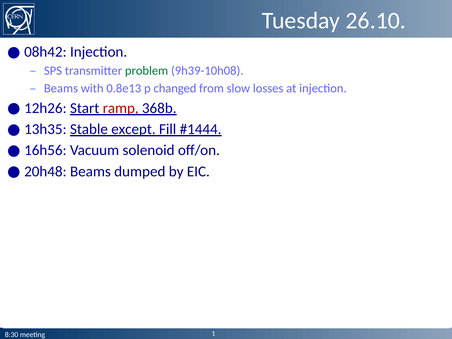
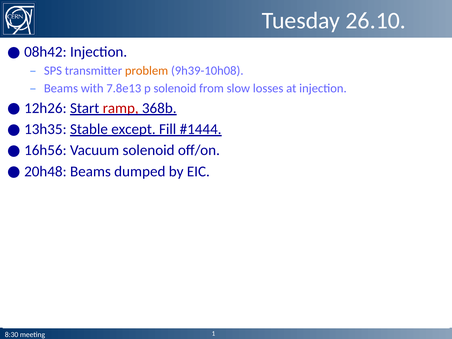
problem colour: green -> orange (147, 71)
0.8e13: 0.8e13 -> 7.8e13 (124, 88)
p changed: changed -> solenoid (175, 88)
